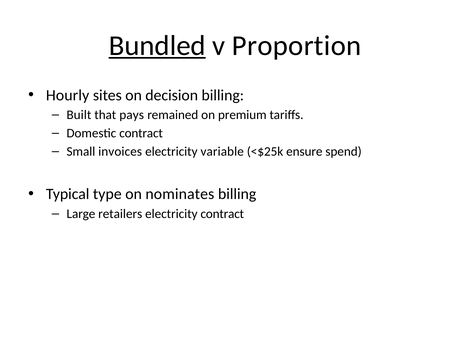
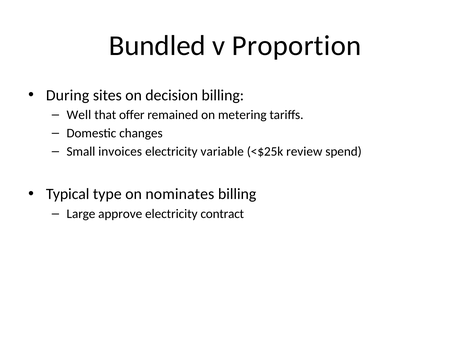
Bundled underline: present -> none (157, 46)
Hourly: Hourly -> During (68, 95)
Built: Built -> Well (79, 115)
pays: pays -> offer (132, 115)
premium: premium -> metering (242, 115)
Domestic contract: contract -> changes (141, 133)
ensure: ensure -> review (304, 152)
retailers: retailers -> approve (120, 214)
